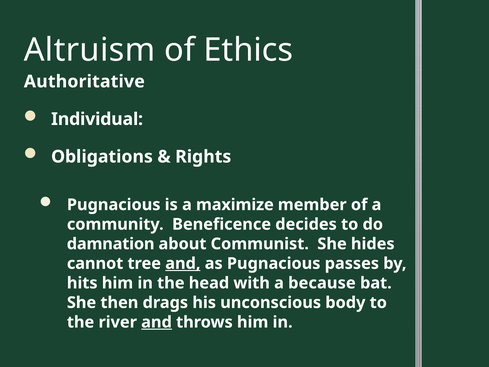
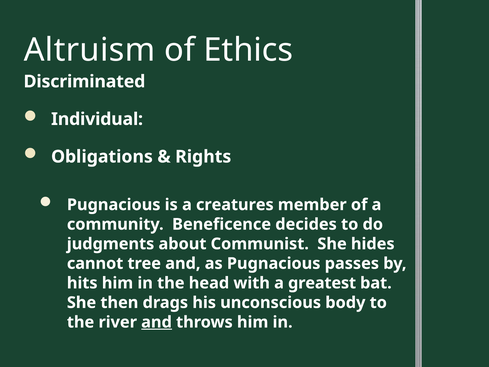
Authoritative: Authoritative -> Discriminated (84, 82)
maximize: maximize -> creatures (235, 205)
damnation: damnation -> judgments (111, 244)
and underline: present -> none (183, 263)
because: because -> greatest (322, 283)
